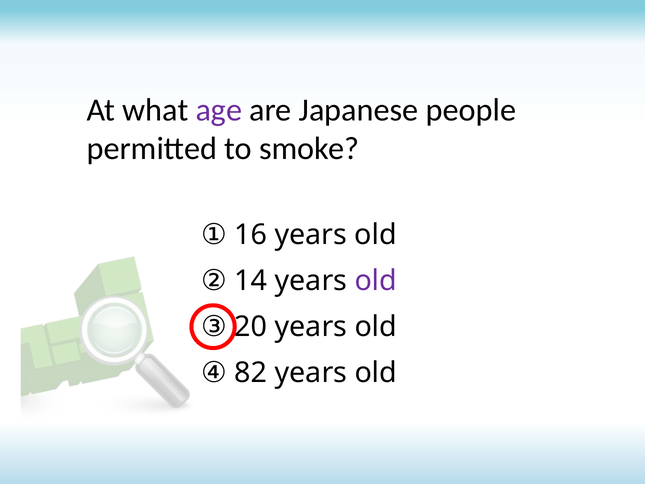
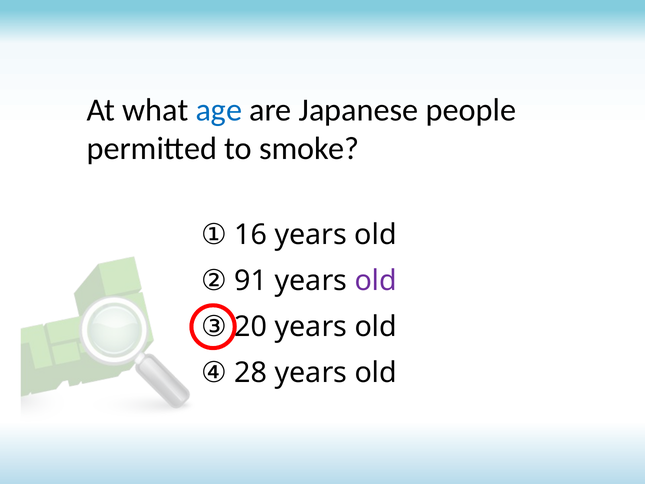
age colour: purple -> blue (219, 110)
14: 14 -> 91 (251, 281)
82: 82 -> 28 (251, 373)
